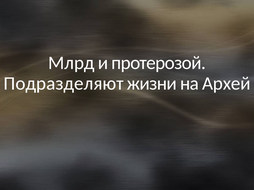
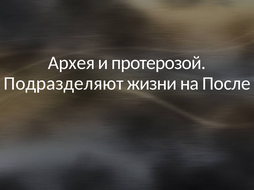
Млрд: Млрд -> Архея (71, 63)
Архей: Архей -> После (226, 84)
